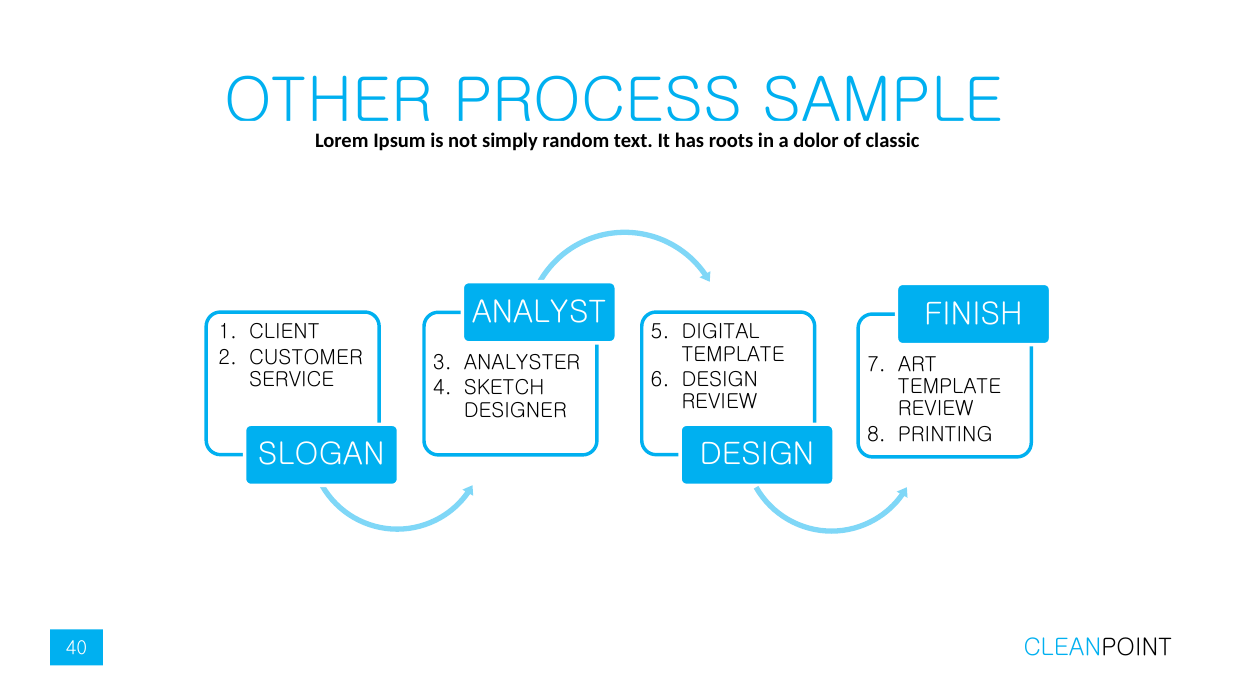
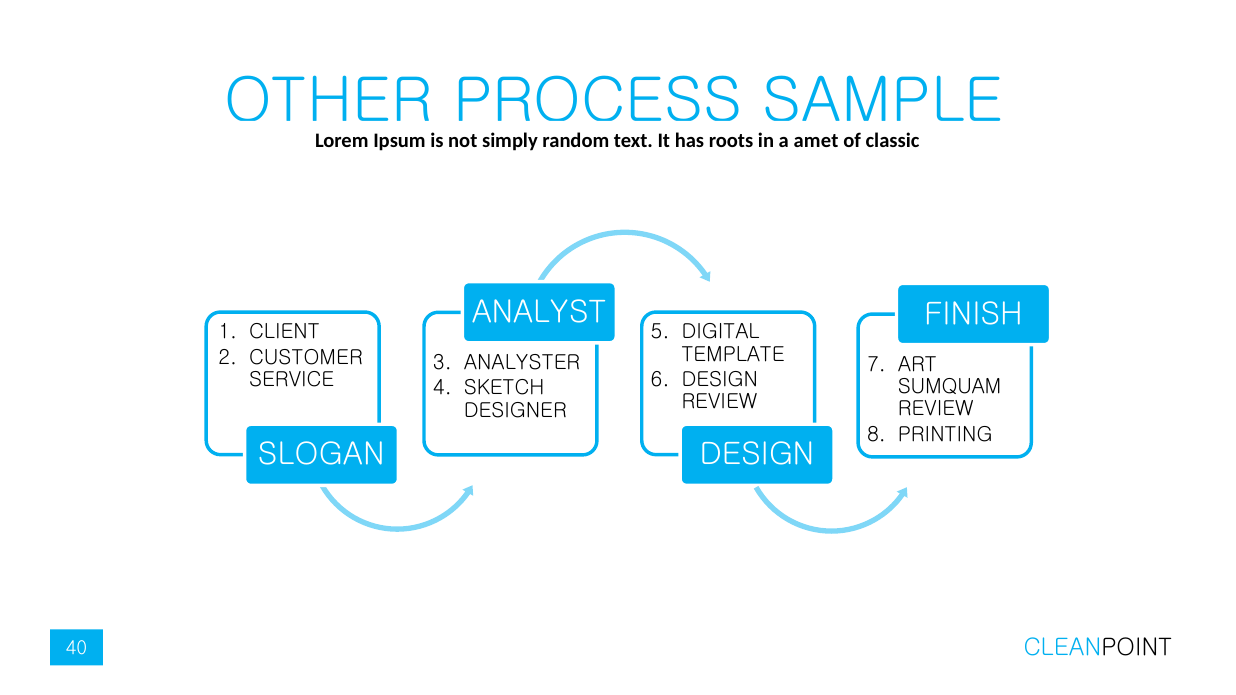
dolor: dolor -> amet (816, 141)
TEMPLATE: TEMPLATE -> SUMQUAM (950, 387)
